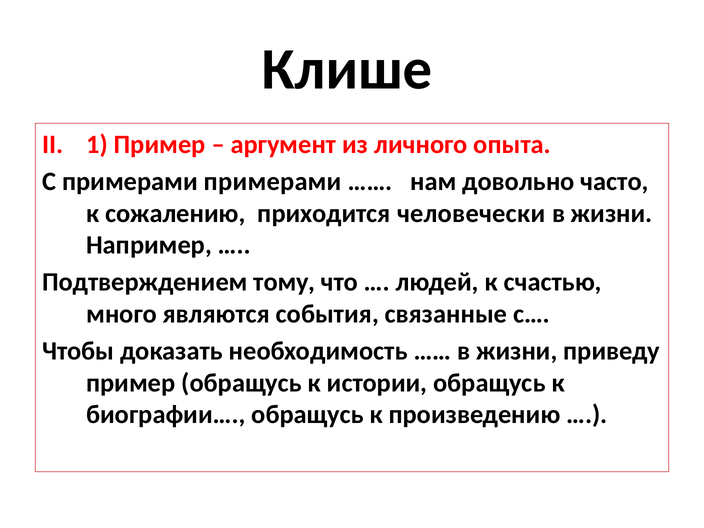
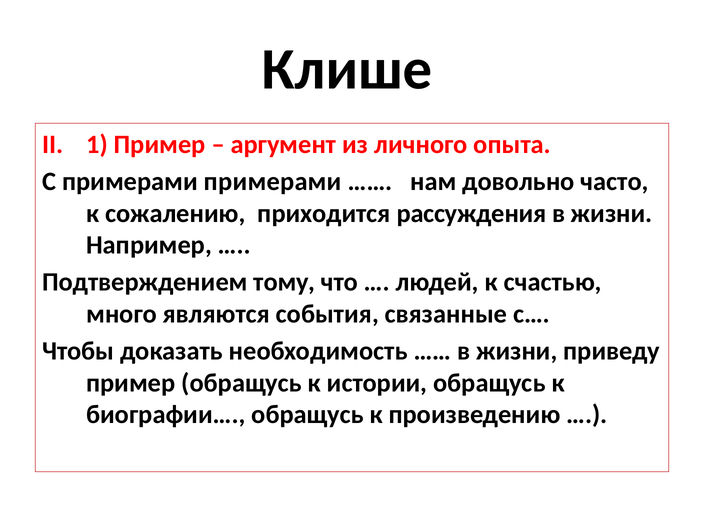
человечески: человечески -> рассуждения (471, 213)
